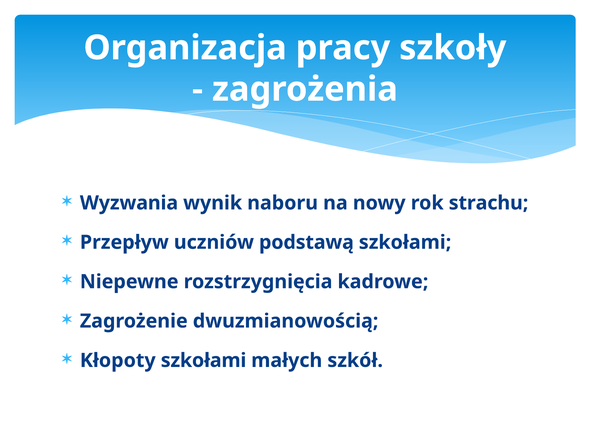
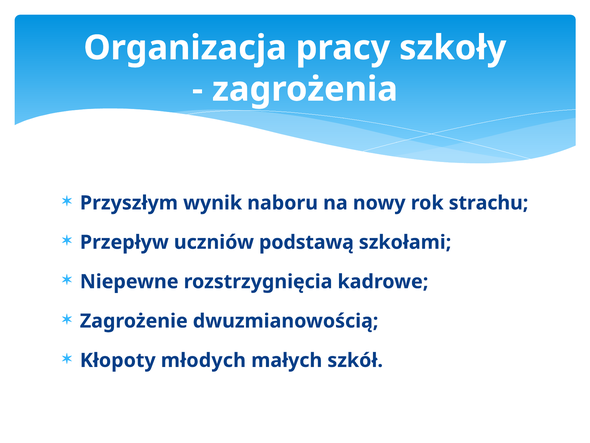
Wyzwania: Wyzwania -> Przyszłym (129, 203)
Kłopoty szkołami: szkołami -> młodych (203, 360)
